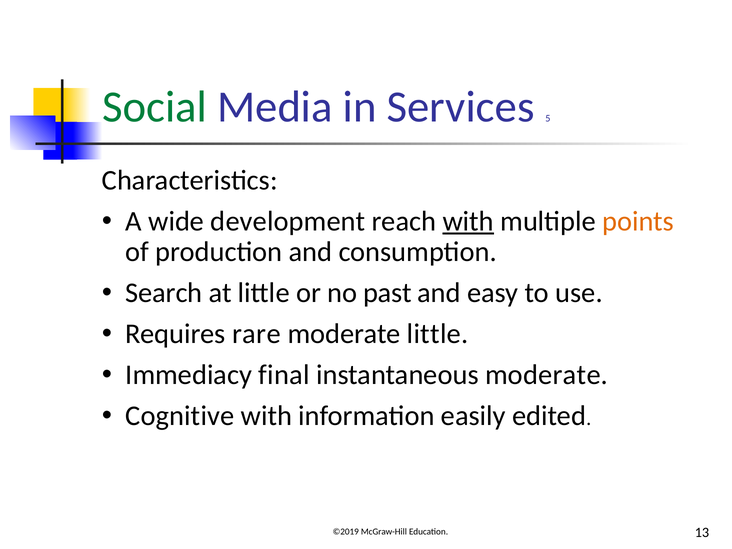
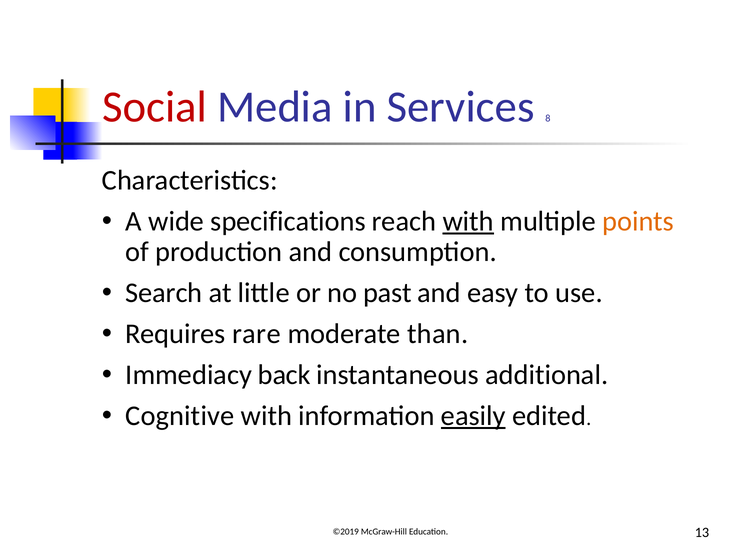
Social colour: green -> red (154, 107)
5: 5 -> 8 (548, 118)
development: development -> specifications (288, 221)
moderate little: little -> than (438, 334)
final: final -> back (284, 375)
instantaneous moderate: moderate -> additional (547, 375)
easily underline: none -> present (473, 416)
